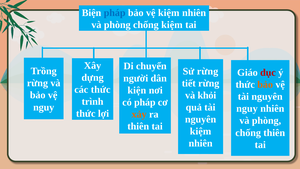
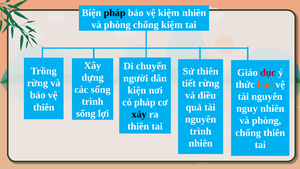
pháp colour: blue -> black (115, 13)
Sử rừng: rừng -> thiên (208, 71)
các thức: thức -> sống (101, 90)
khỏi: khỏi -> điều (207, 95)
nguy: nguy -> thiên (44, 107)
thức: thức -> sống (86, 114)
xảy colour: orange -> black (139, 114)
kiệm: kiệm -> trình (201, 131)
